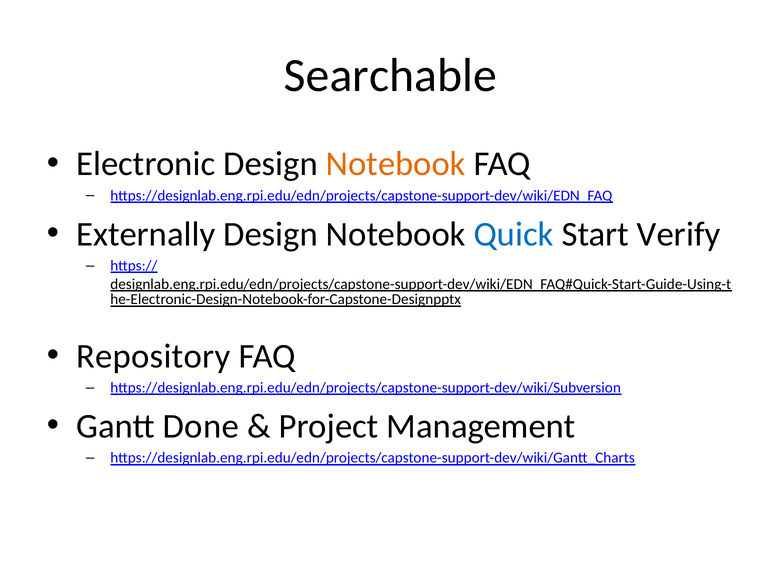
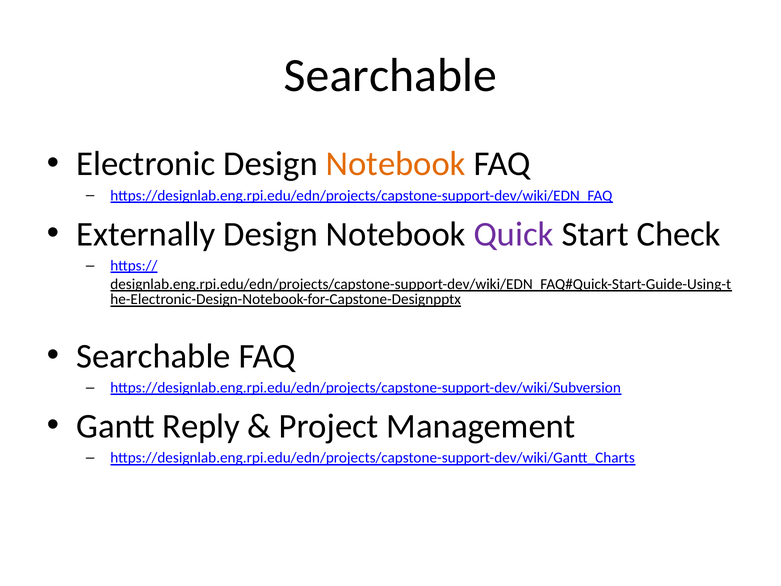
Quick colour: blue -> purple (514, 234)
Verify: Verify -> Check (679, 234)
Repository: Repository -> Searchable (153, 356)
Done: Done -> Reply (201, 426)
